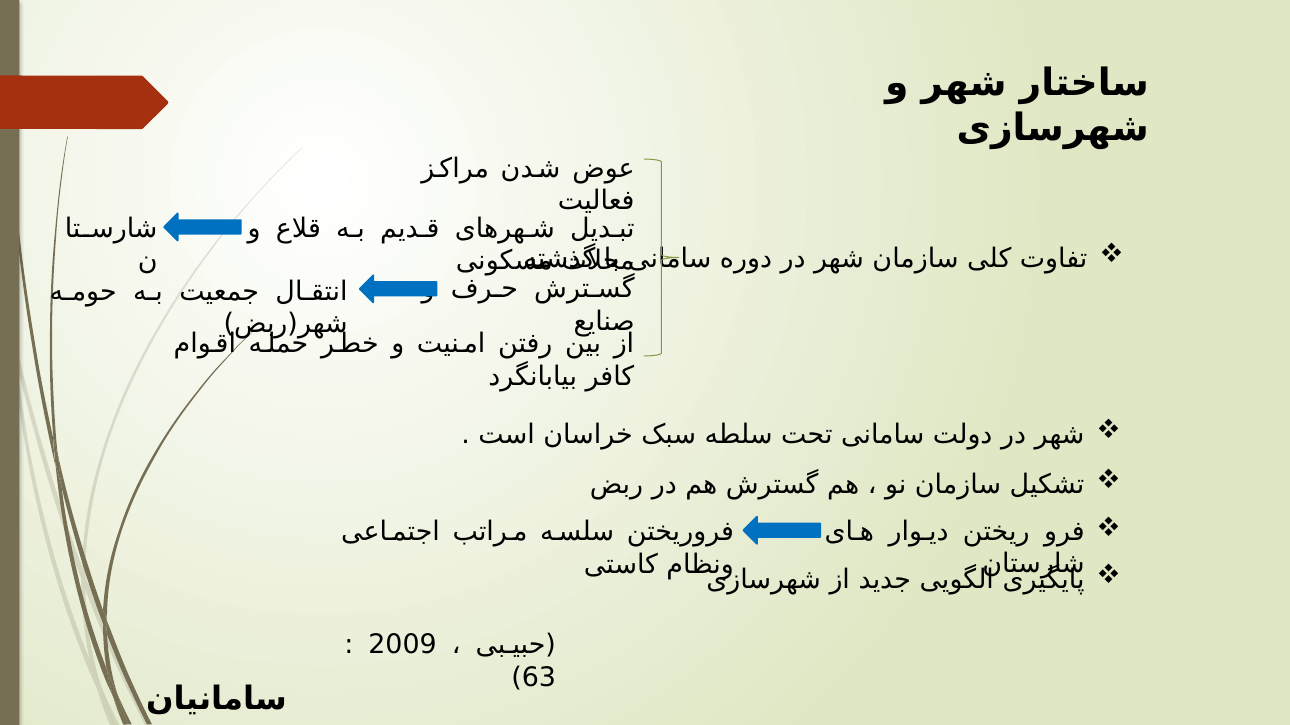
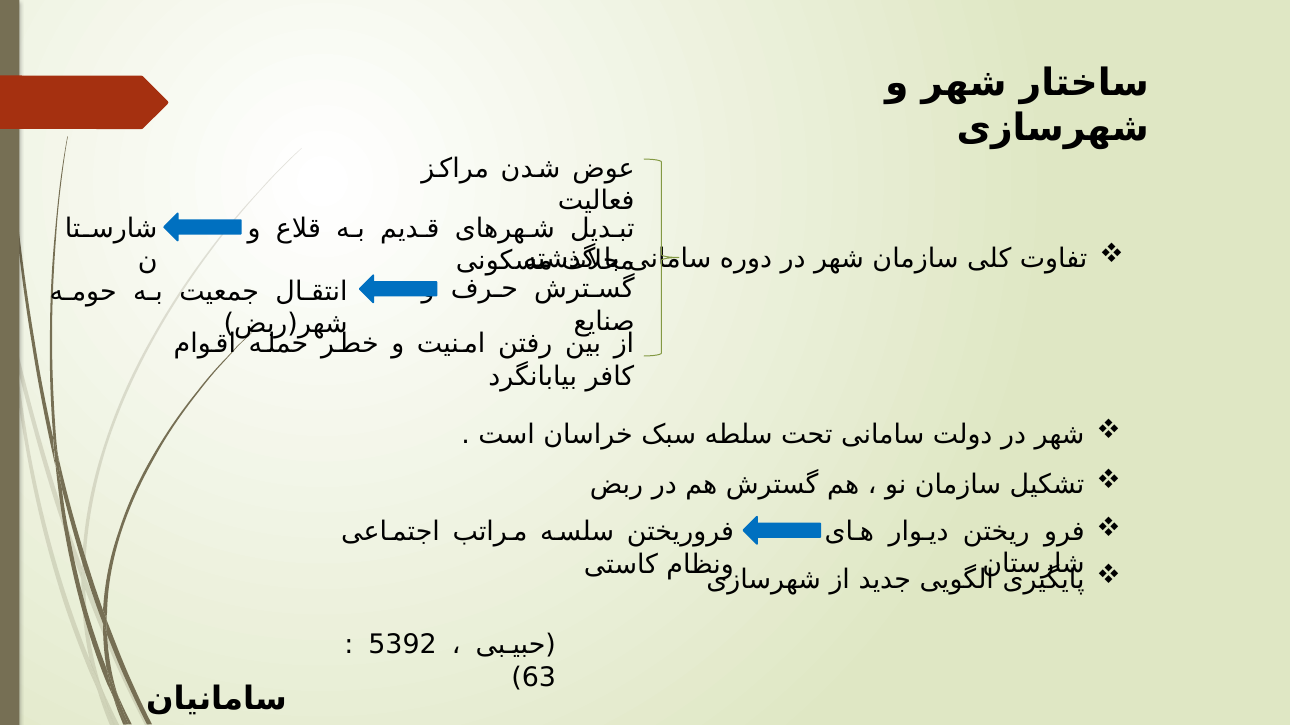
2009: 2009 -> 5392 (403, 645)
